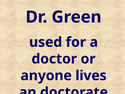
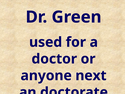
lives: lives -> next (91, 75)
